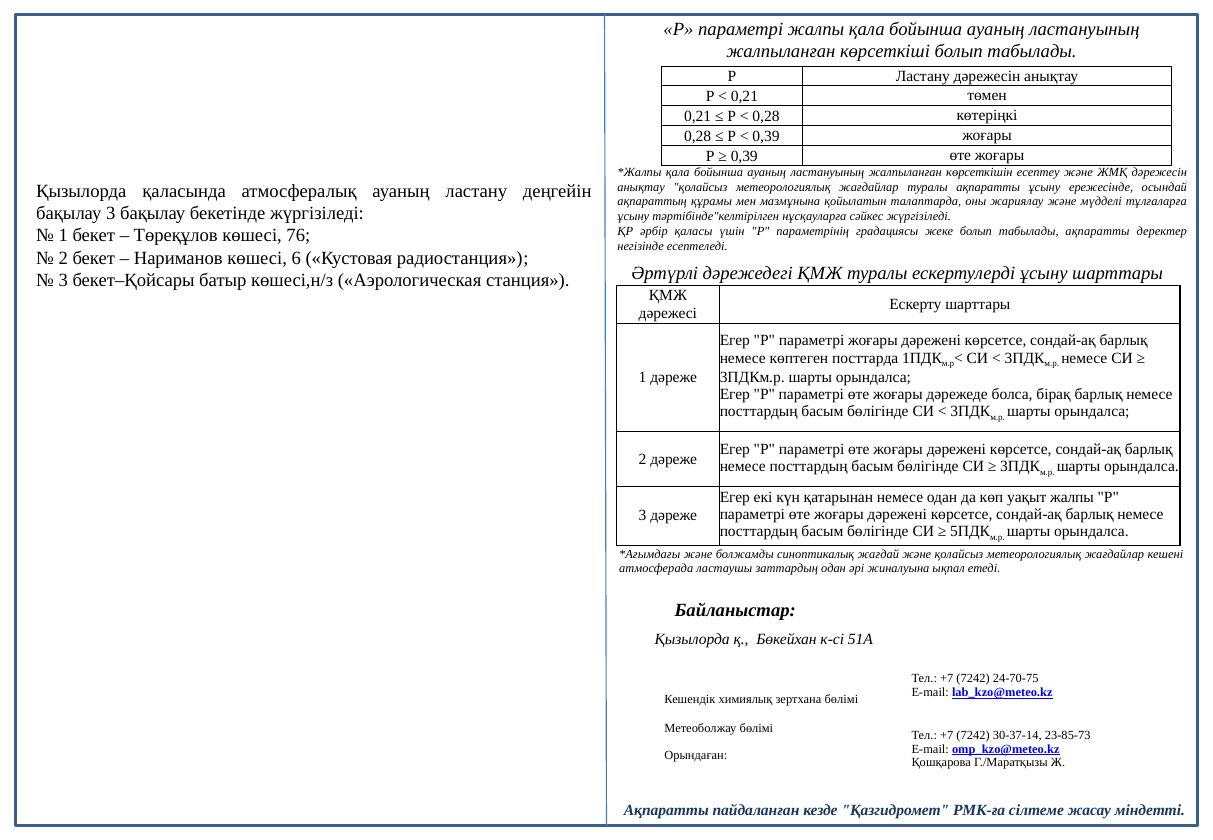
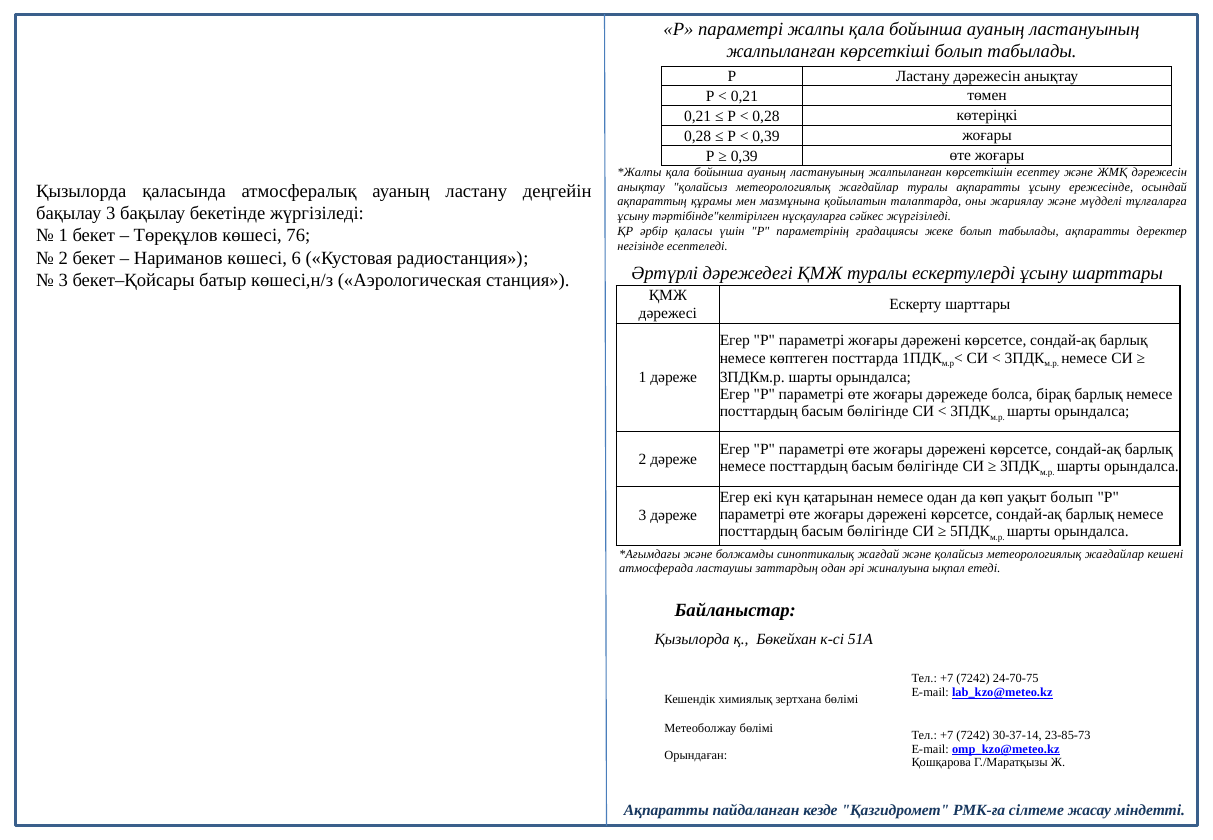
уақыт жалпы: жалпы -> болып (1072, 497)
